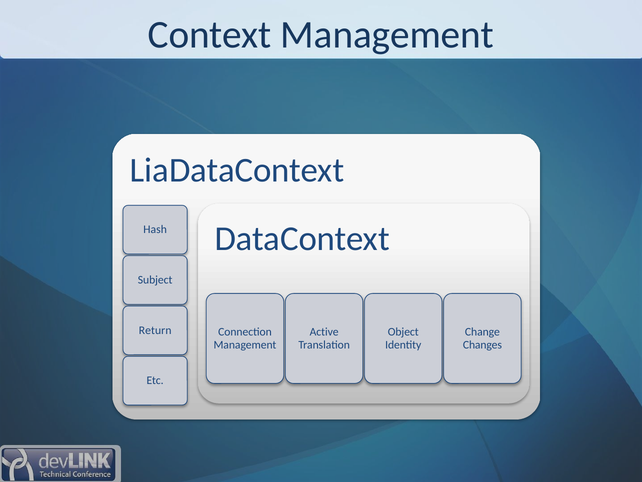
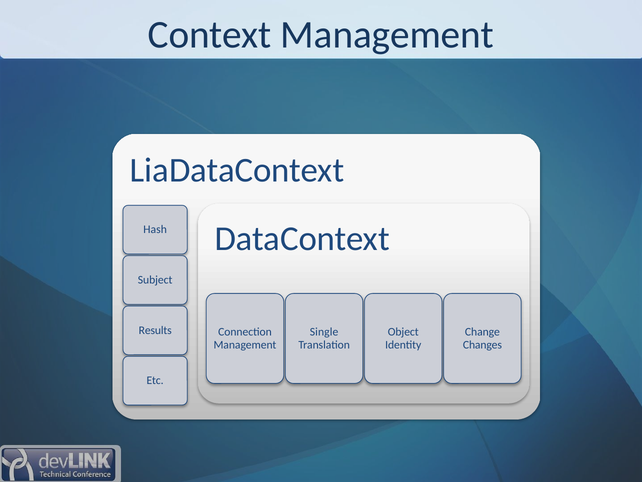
Return: Return -> Results (155, 330)
Active: Active -> Single (324, 332)
